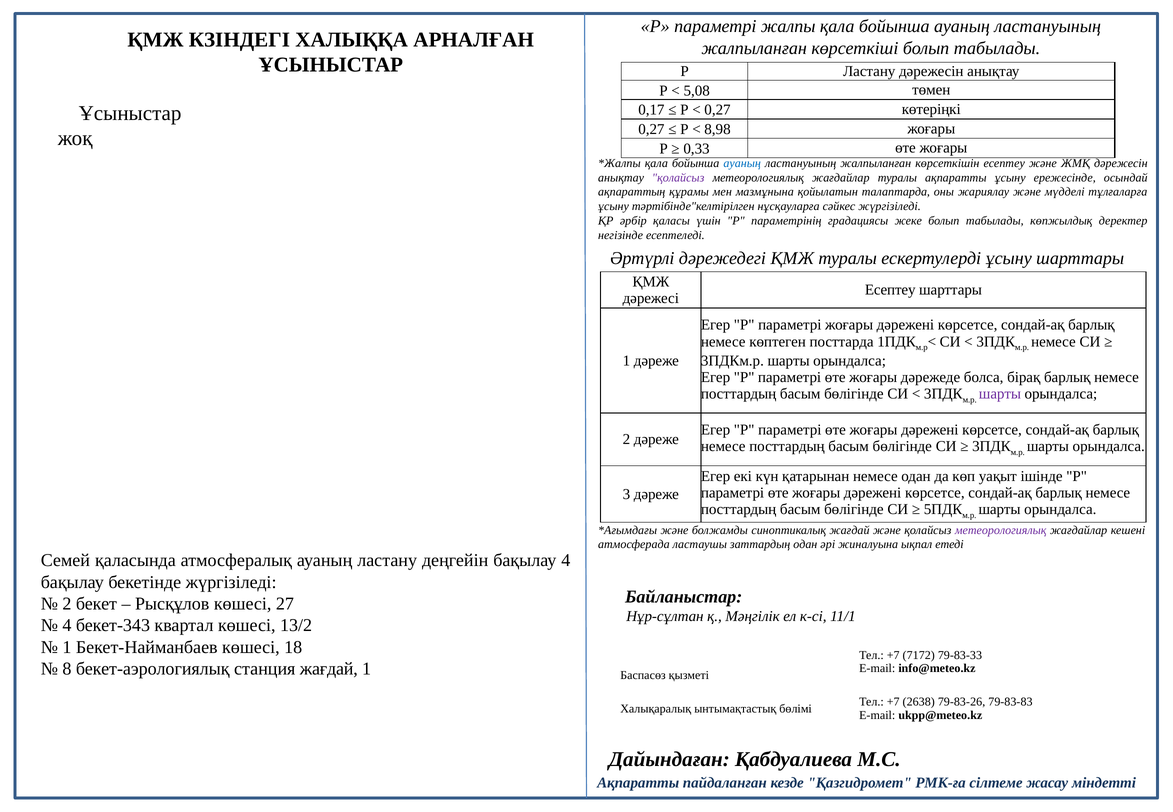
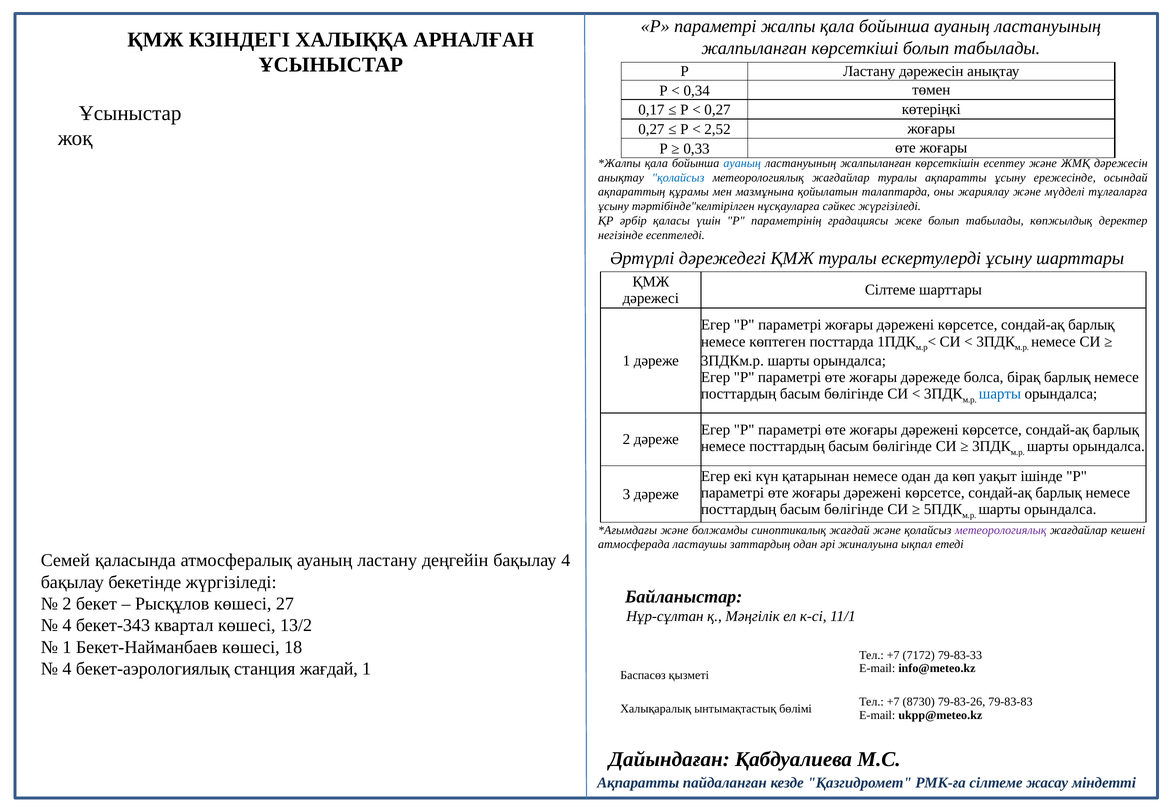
5,08: 5,08 -> 0,34 (697, 91)
8,98: 8,98 -> 2,52 (717, 129)
қолайсыз colour: purple -> blue (678, 178)
Есептеу: Есептеу -> Сілтеме (890, 290)
шарты colour: purple -> blue (1000, 394)
8: 8 -> 4 (67, 669)
2638: 2638 -> 8730 (919, 702)
